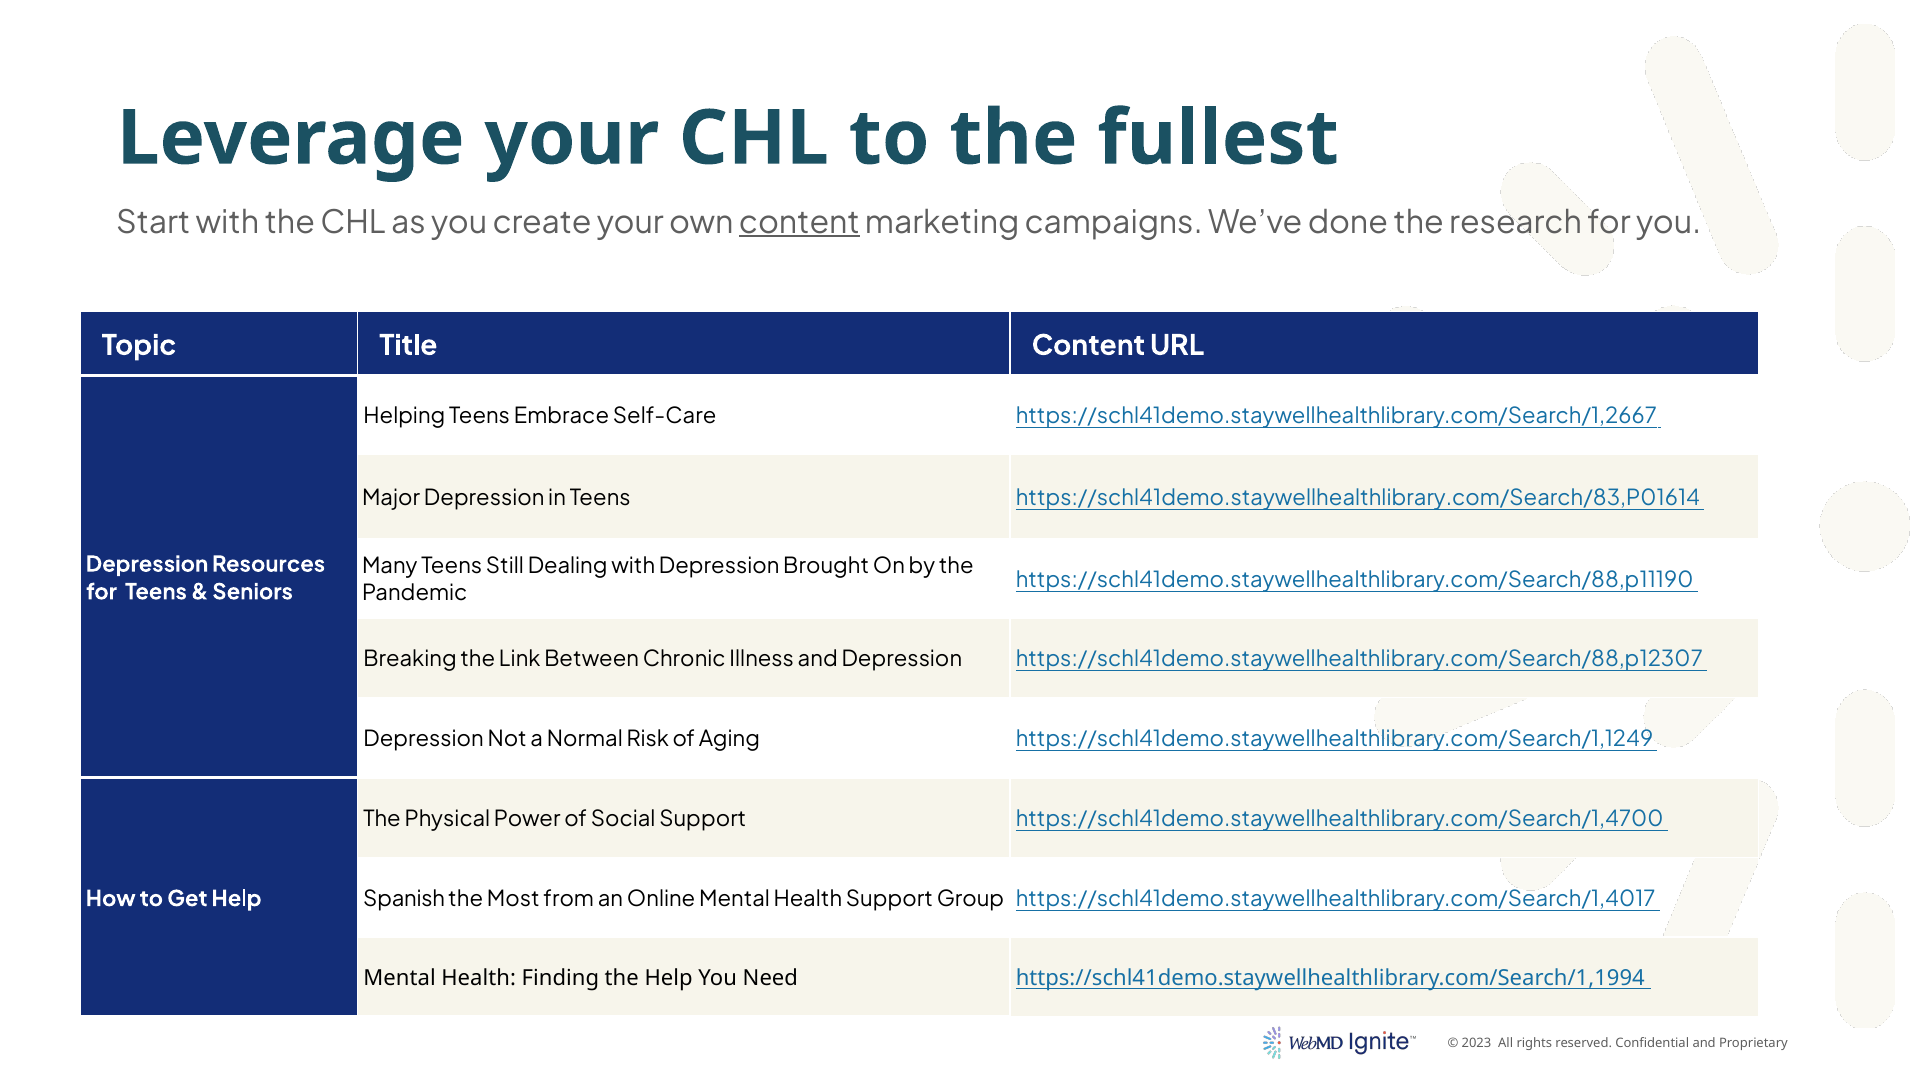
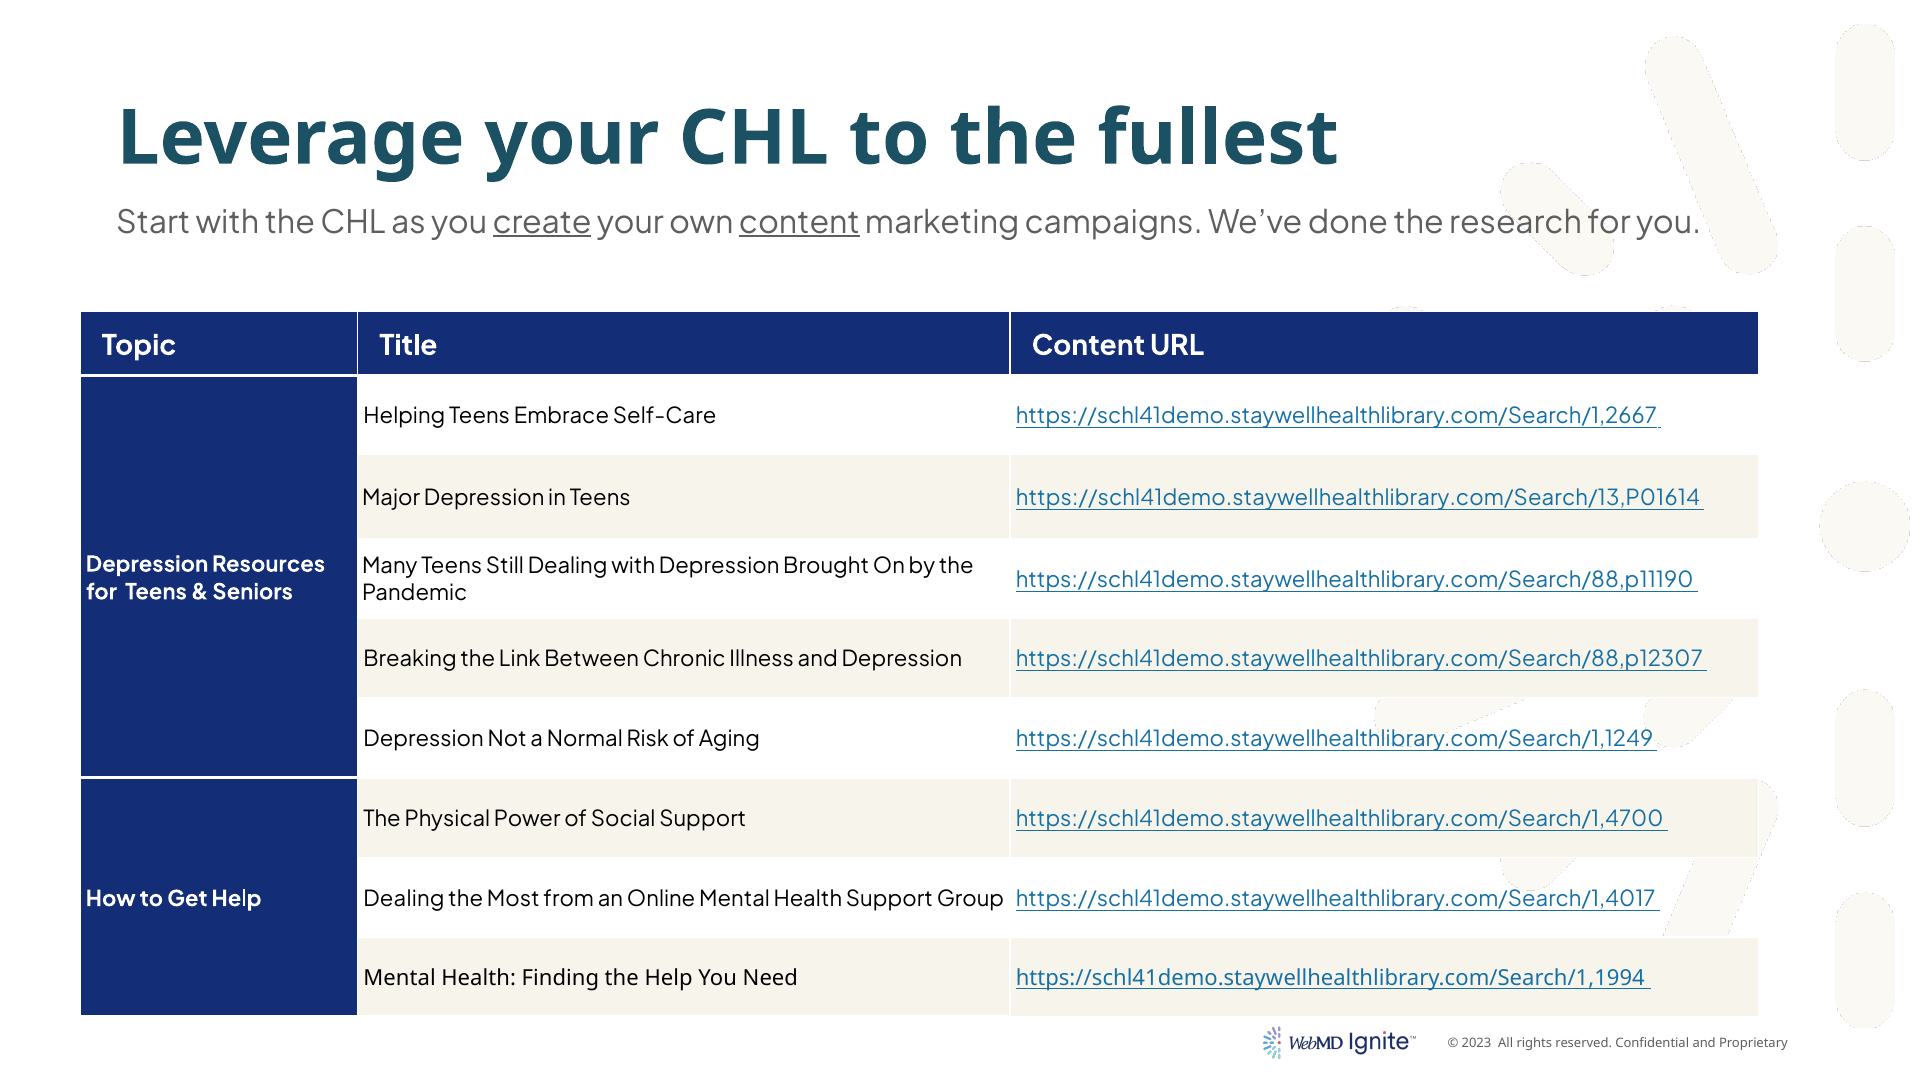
create underline: none -> present (542, 222)
https://schl41demo.staywellhealthlibrary.com/Search/83,P01614: https://schl41demo.staywellhealthlibrary.com/Search/83,P01614 -> https://schl41demo.staywellhealthlibrary.com/Search/13,P01614 (1358, 498)
Spanish: Spanish -> Dealing (404, 899)
